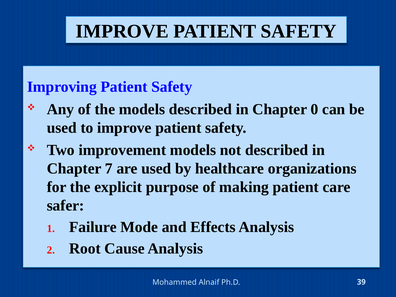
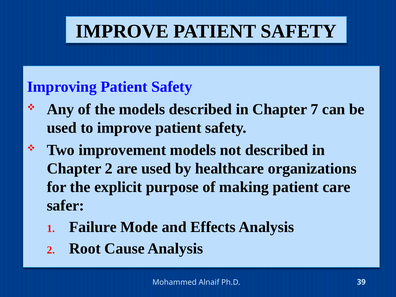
0: 0 -> 7 (315, 109)
Chapter 7: 7 -> 2 (109, 169)
